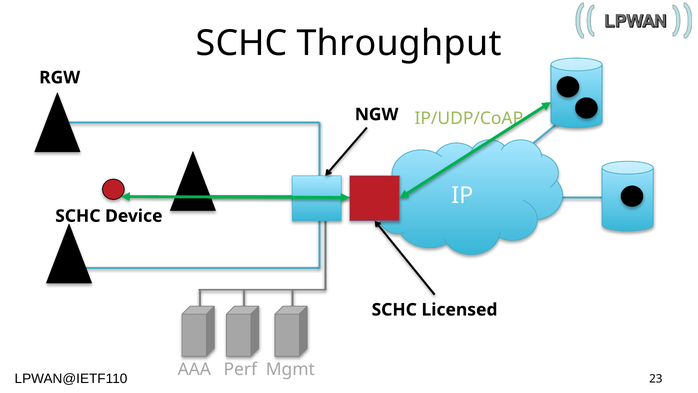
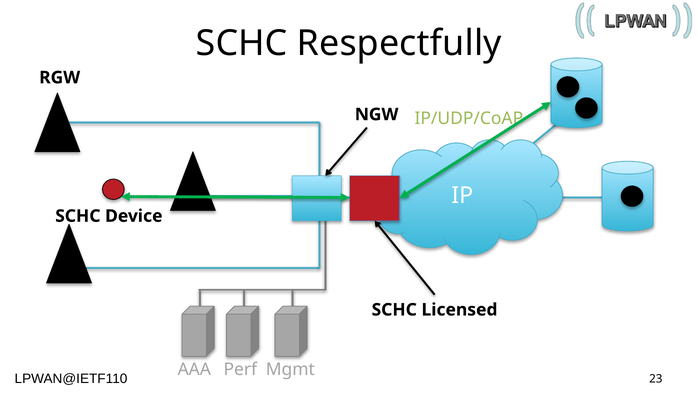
Throughput: Throughput -> Respectfully (399, 43)
